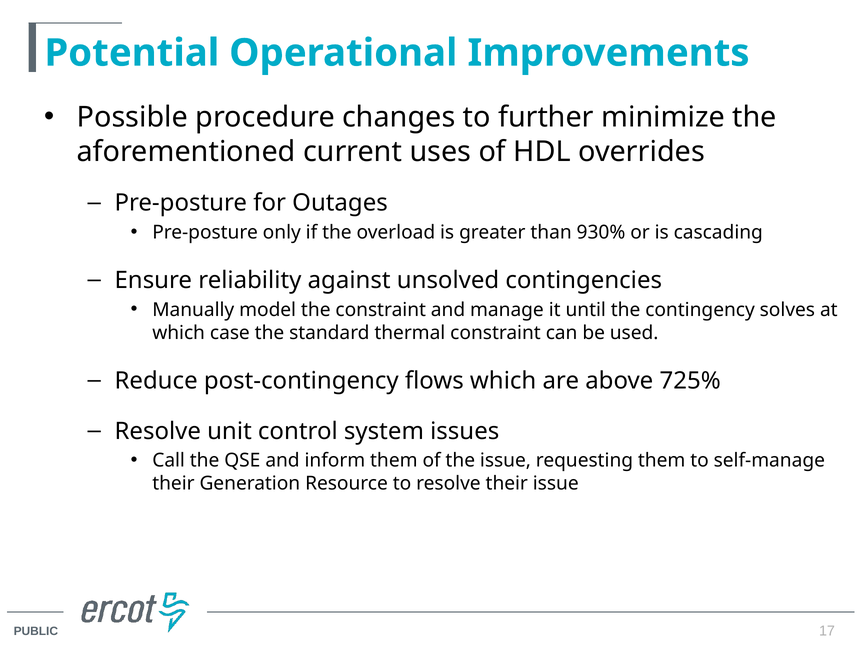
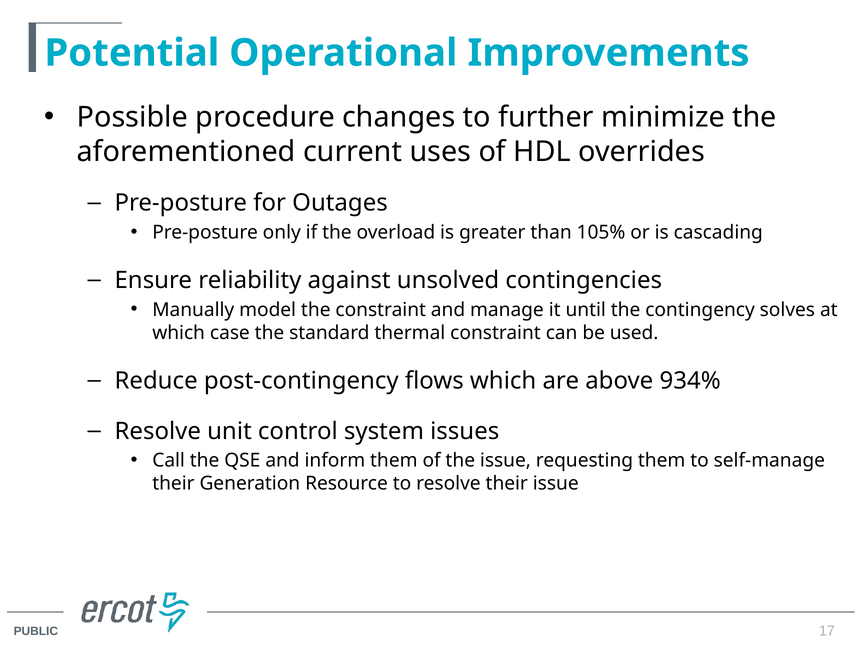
930%: 930% -> 105% (601, 232)
725%: 725% -> 934% (690, 380)
